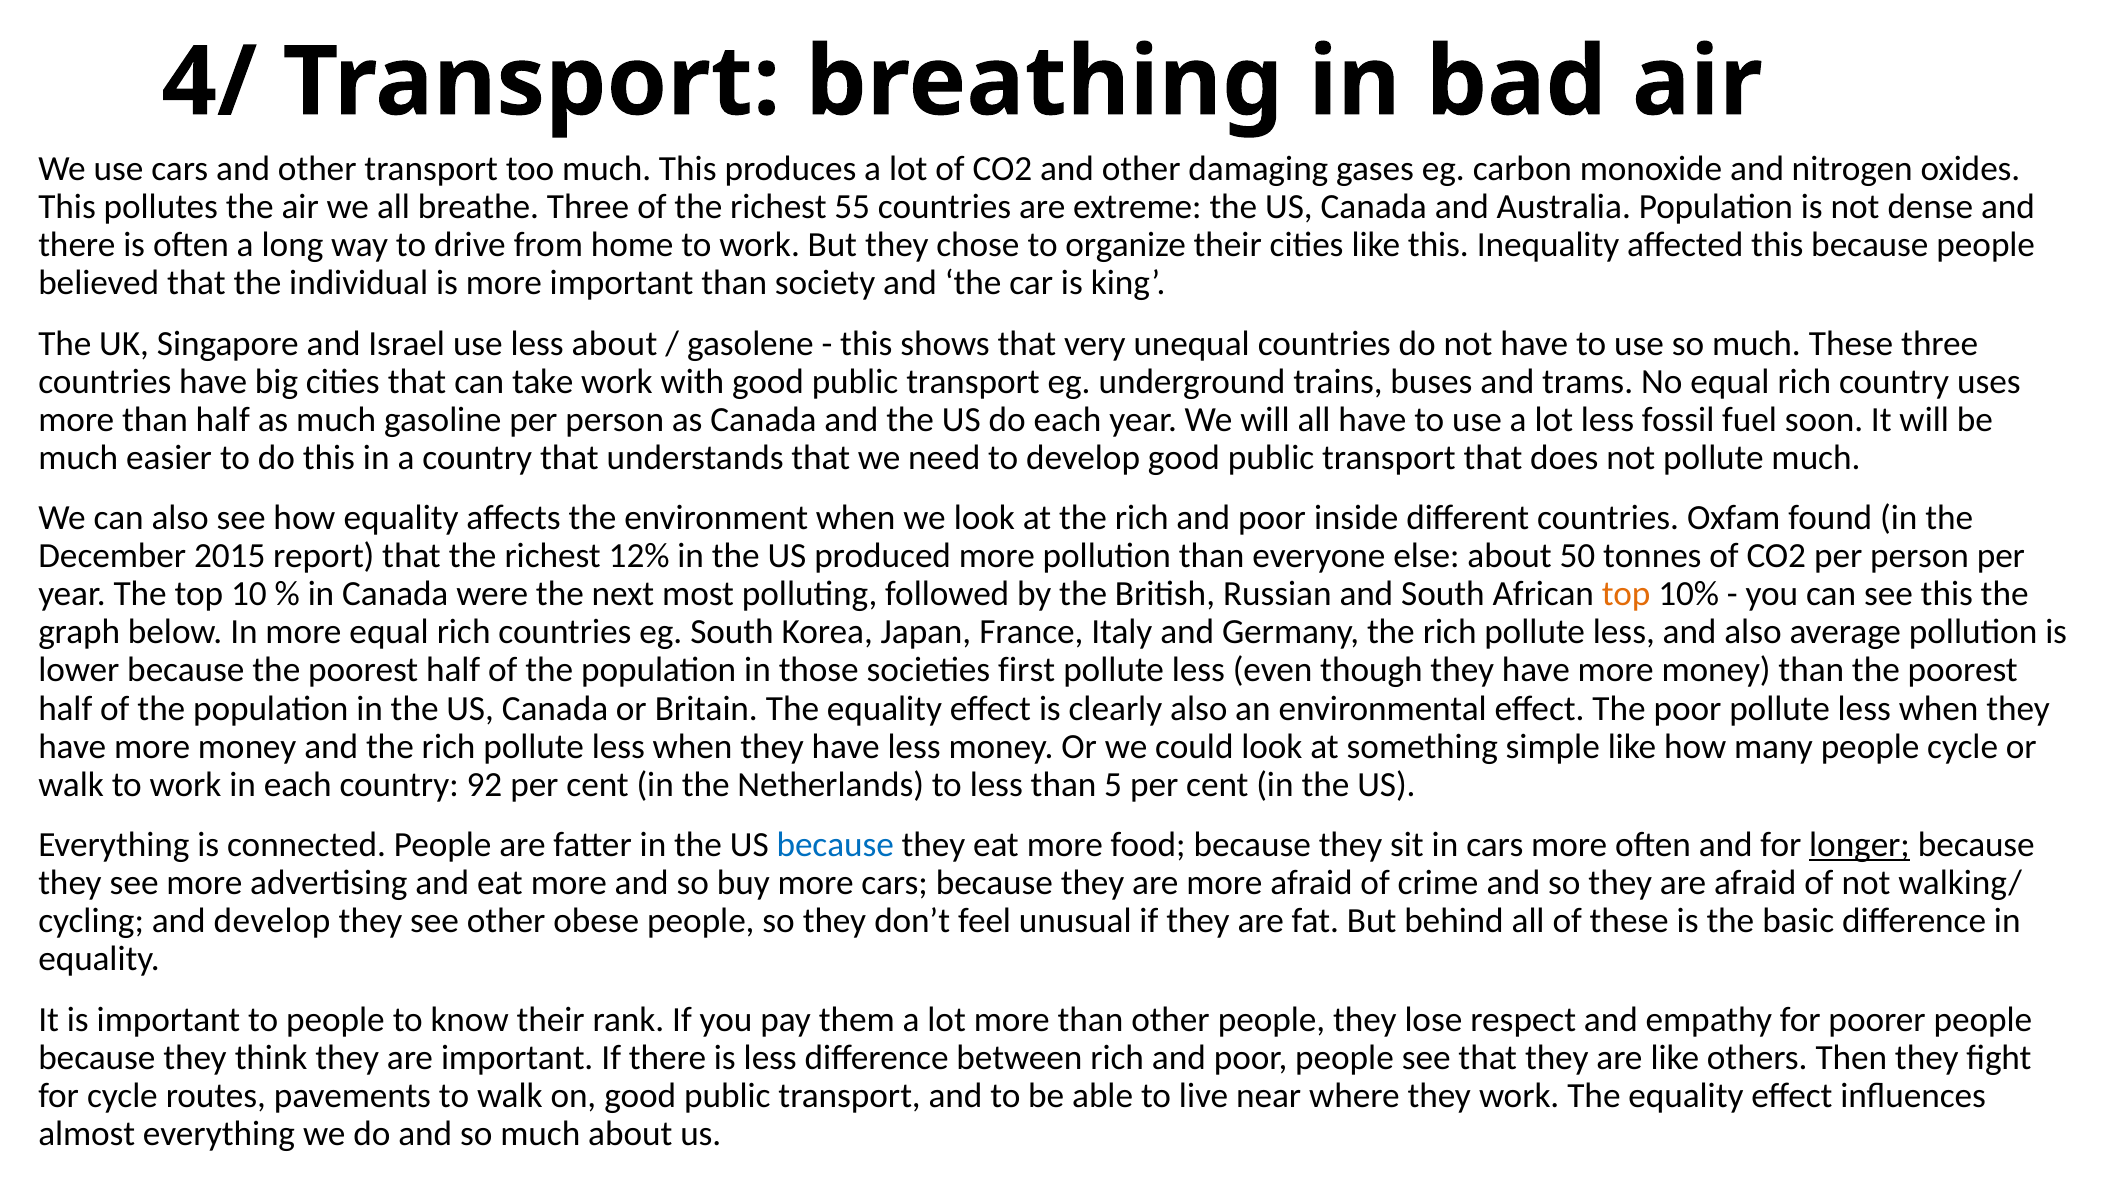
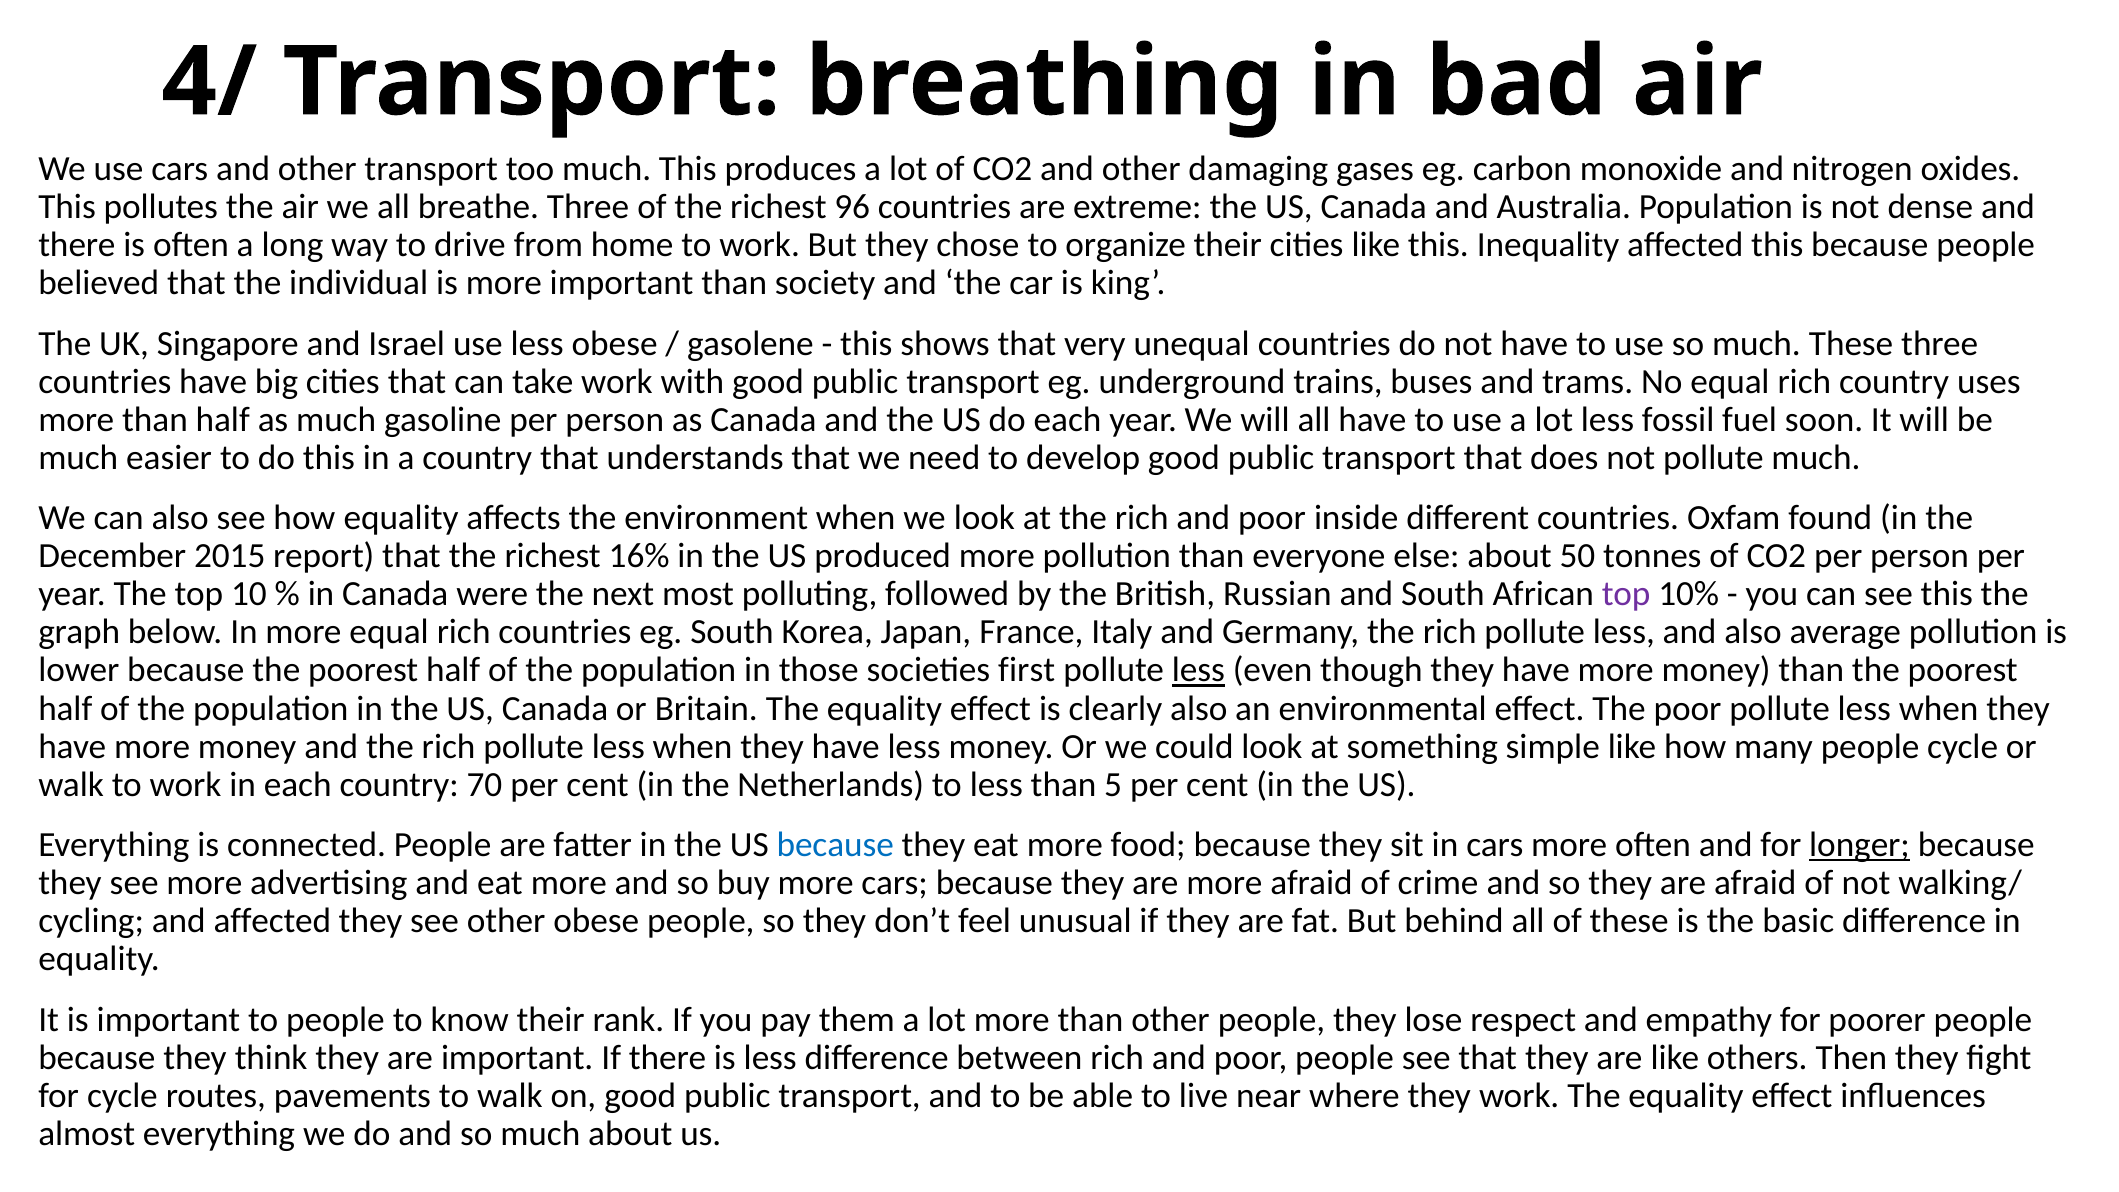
55: 55 -> 96 (852, 207)
less about: about -> obese (615, 343)
12%: 12% -> 16% (639, 556)
top colour: orange -> purple (1626, 594)
less underline: none -> present (1198, 670)
92: 92 -> 70 (485, 785)
and develop: develop -> affected (272, 921)
